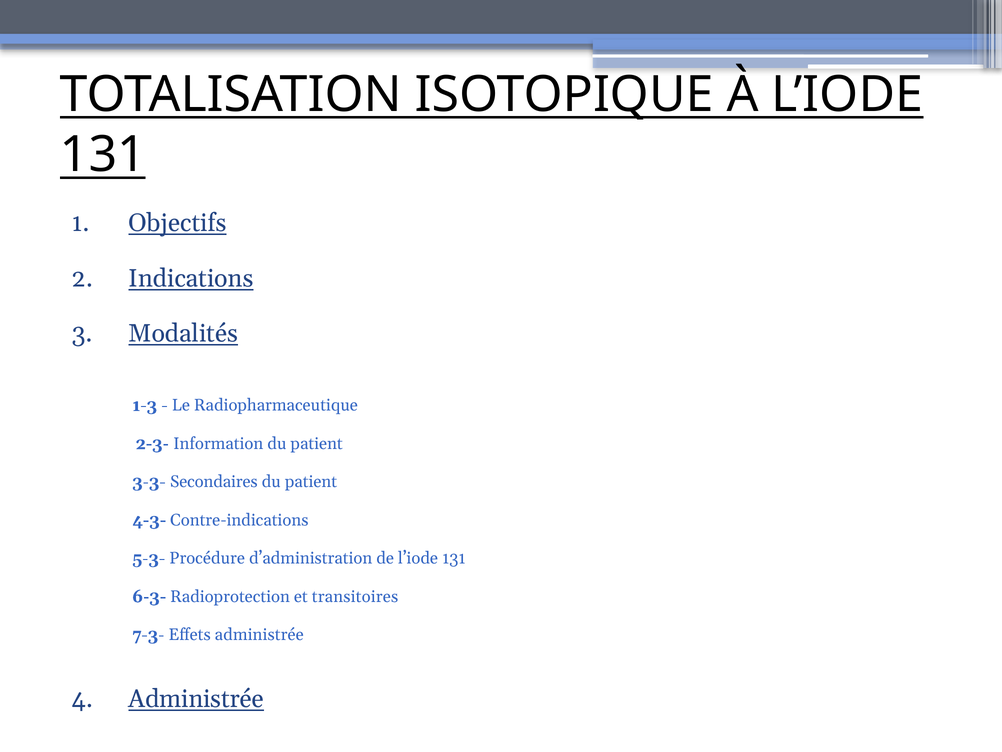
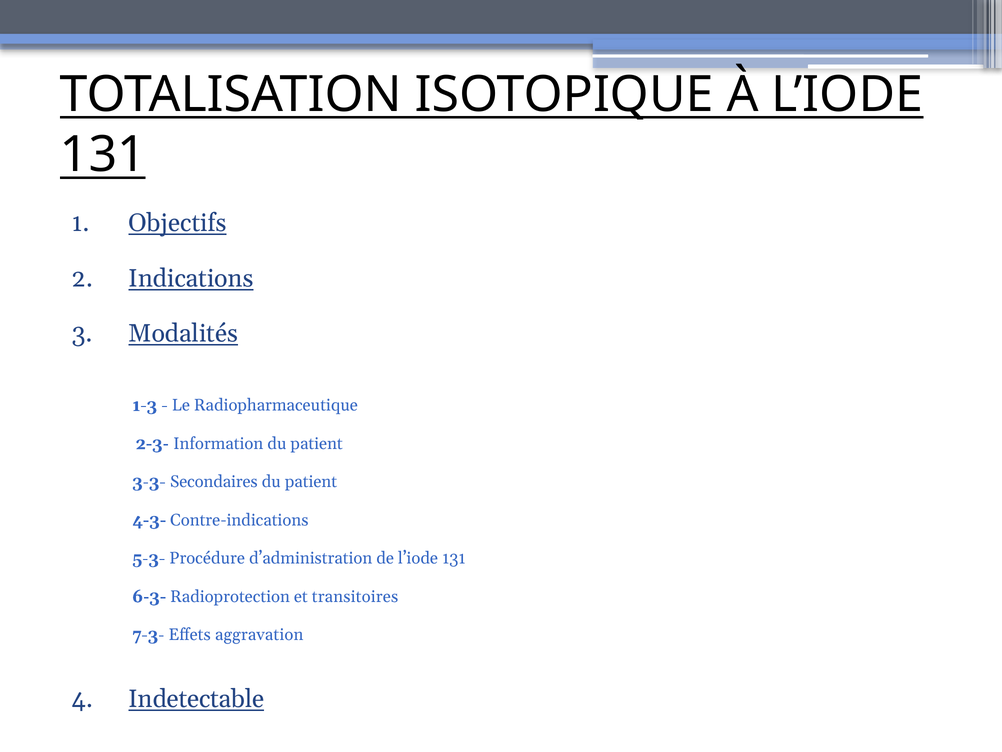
Effets administrée: administrée -> aggravation (259, 635)
Administrée: Administrée -> Indetectable (196, 699)
